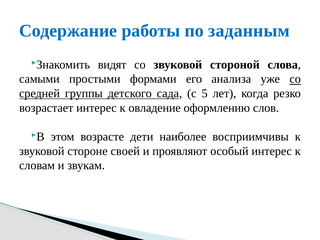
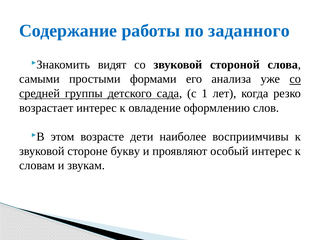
заданным: заданным -> заданного (249, 31)
5: 5 -> 1 (205, 93)
своей: своей -> букву (125, 151)
